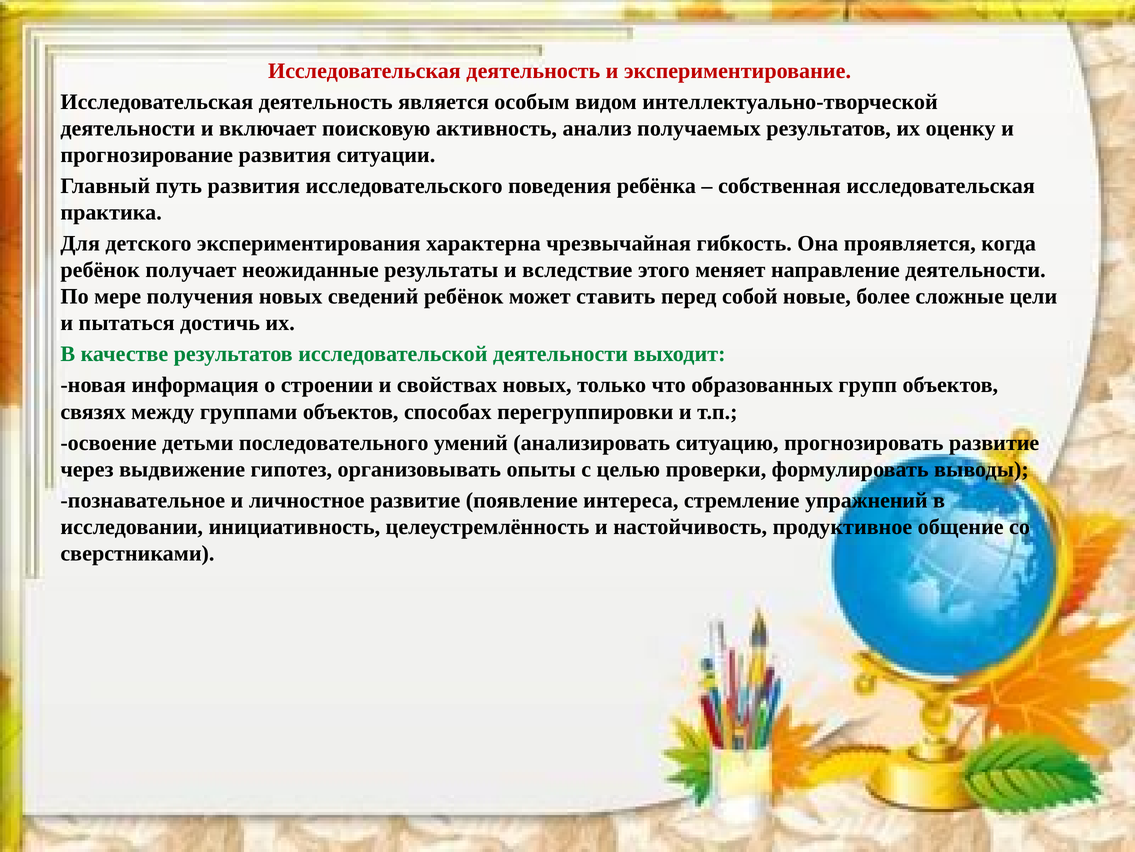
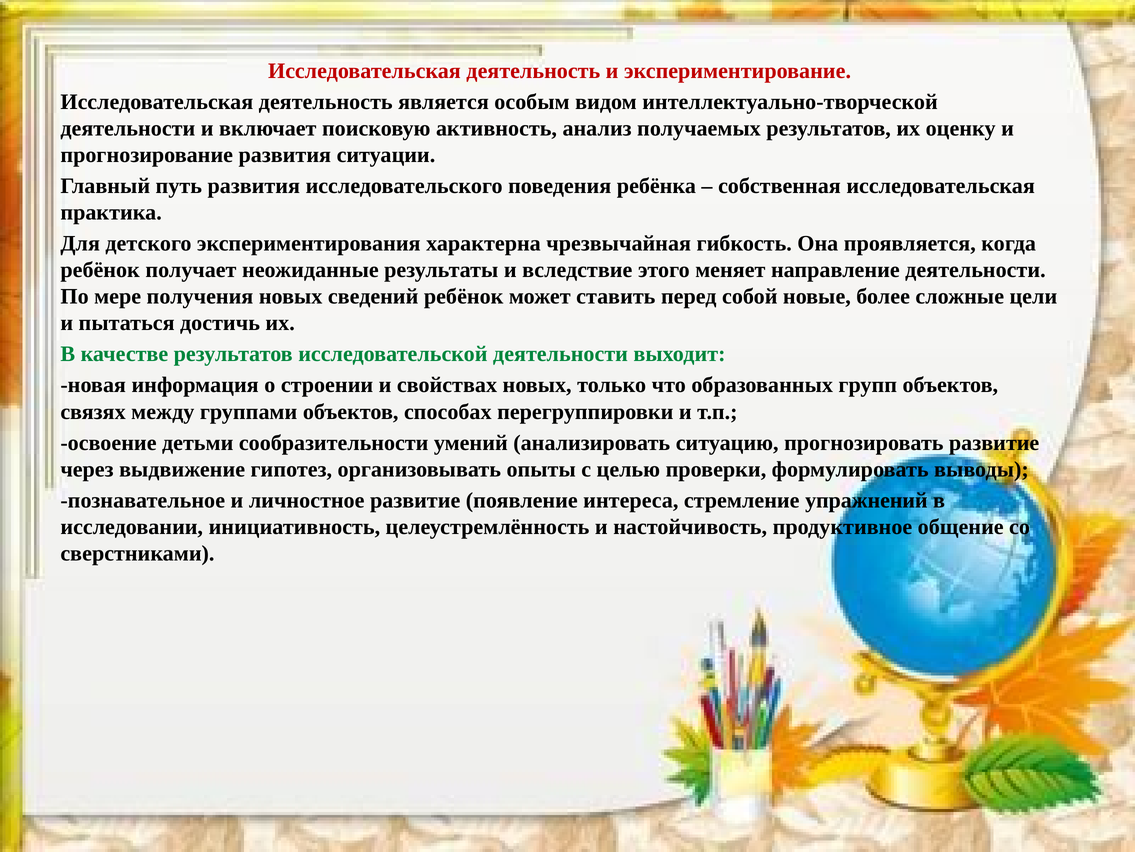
последовательного: последовательного -> сообразительности (334, 442)
